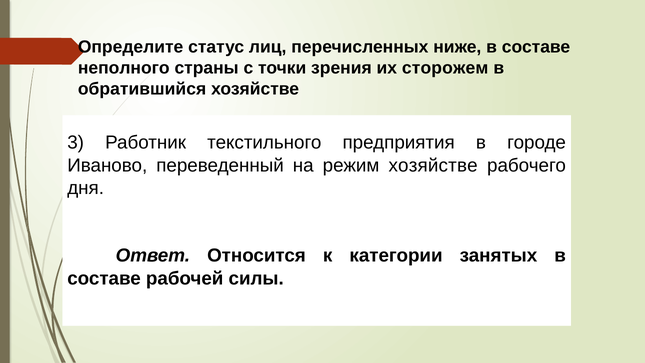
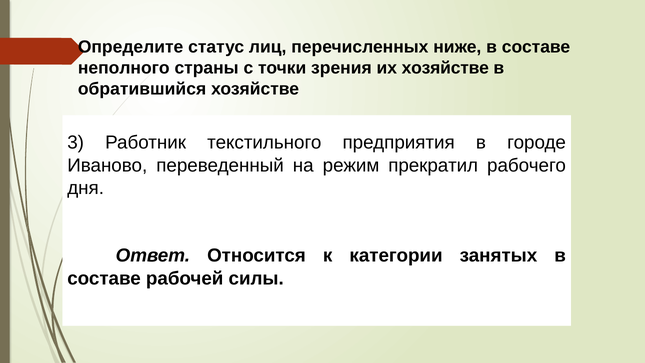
их сторожем: сторожем -> хозяйстве (445, 68)
режим хозяйстве: хозяйстве -> прекратил (433, 165)
